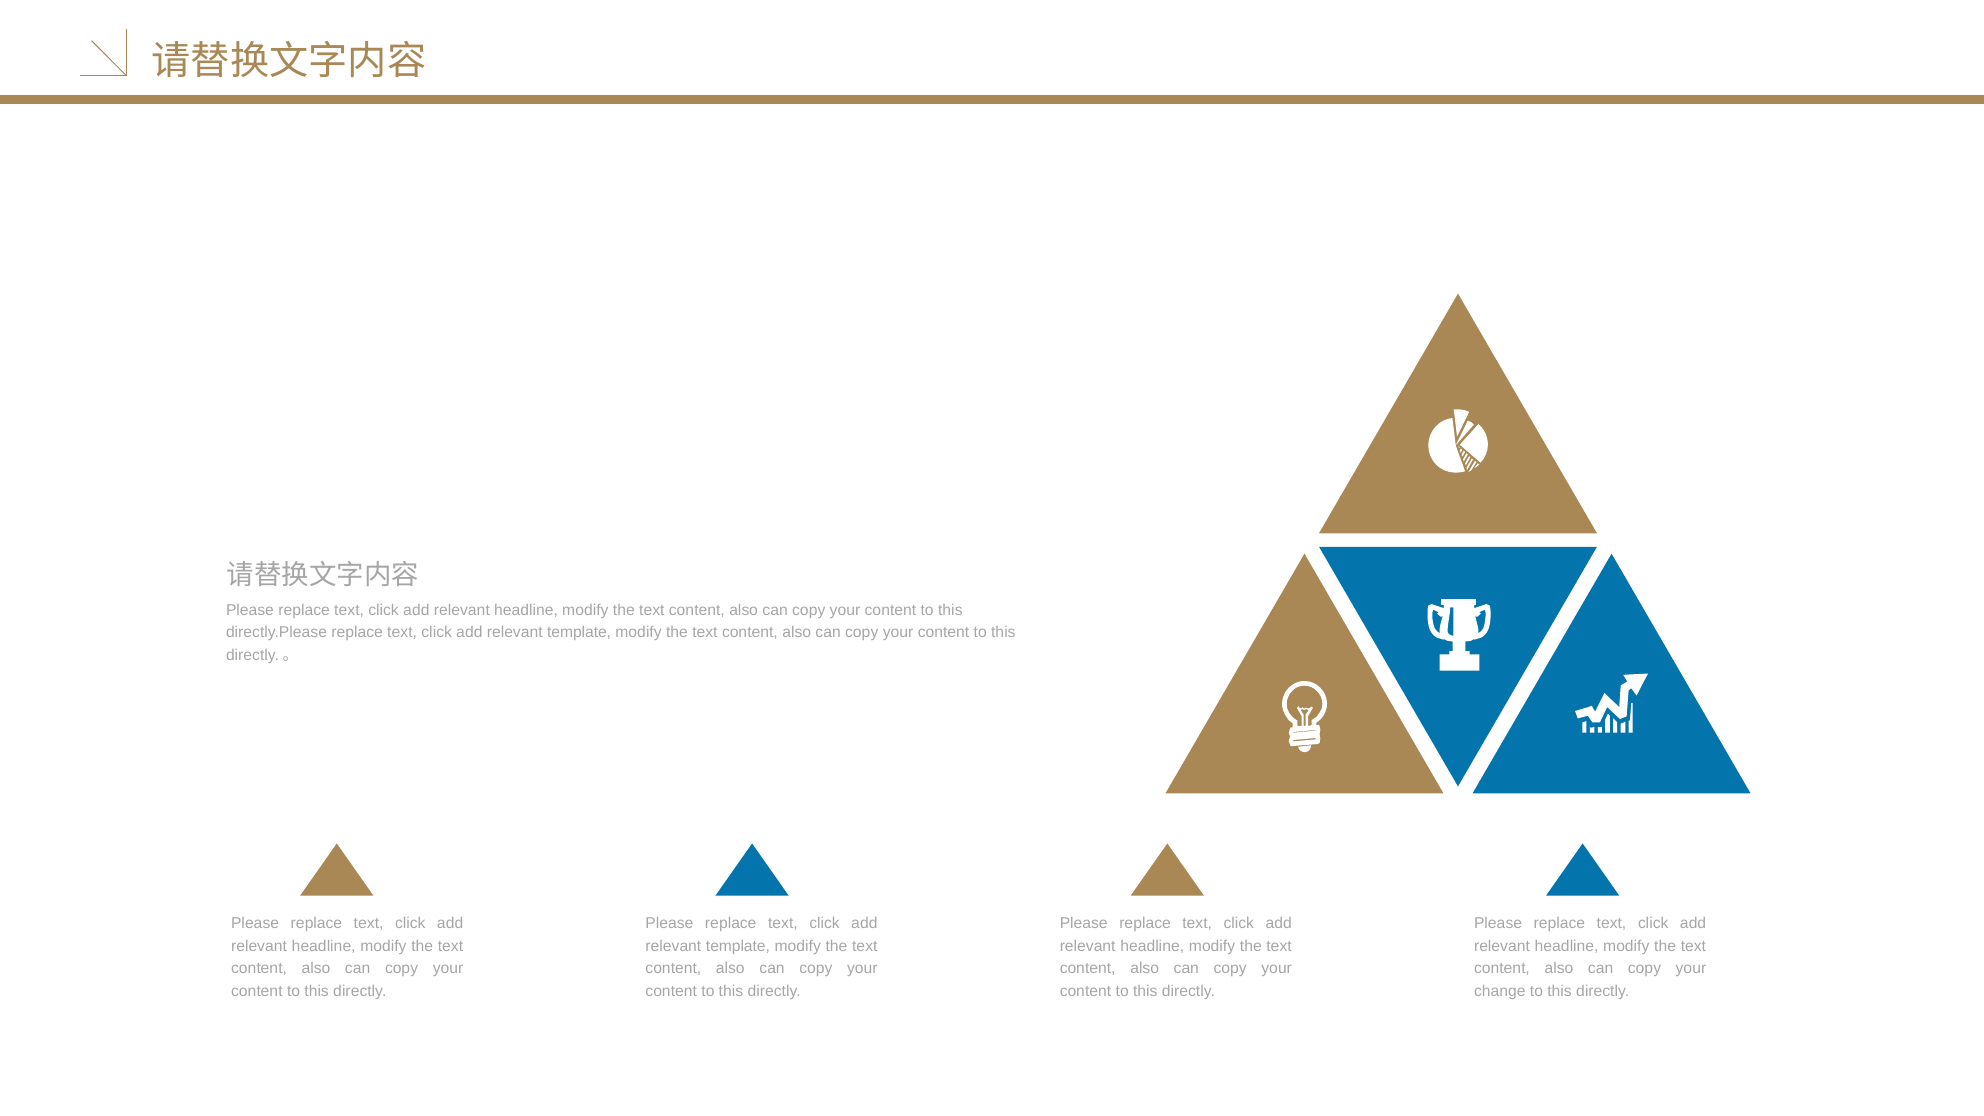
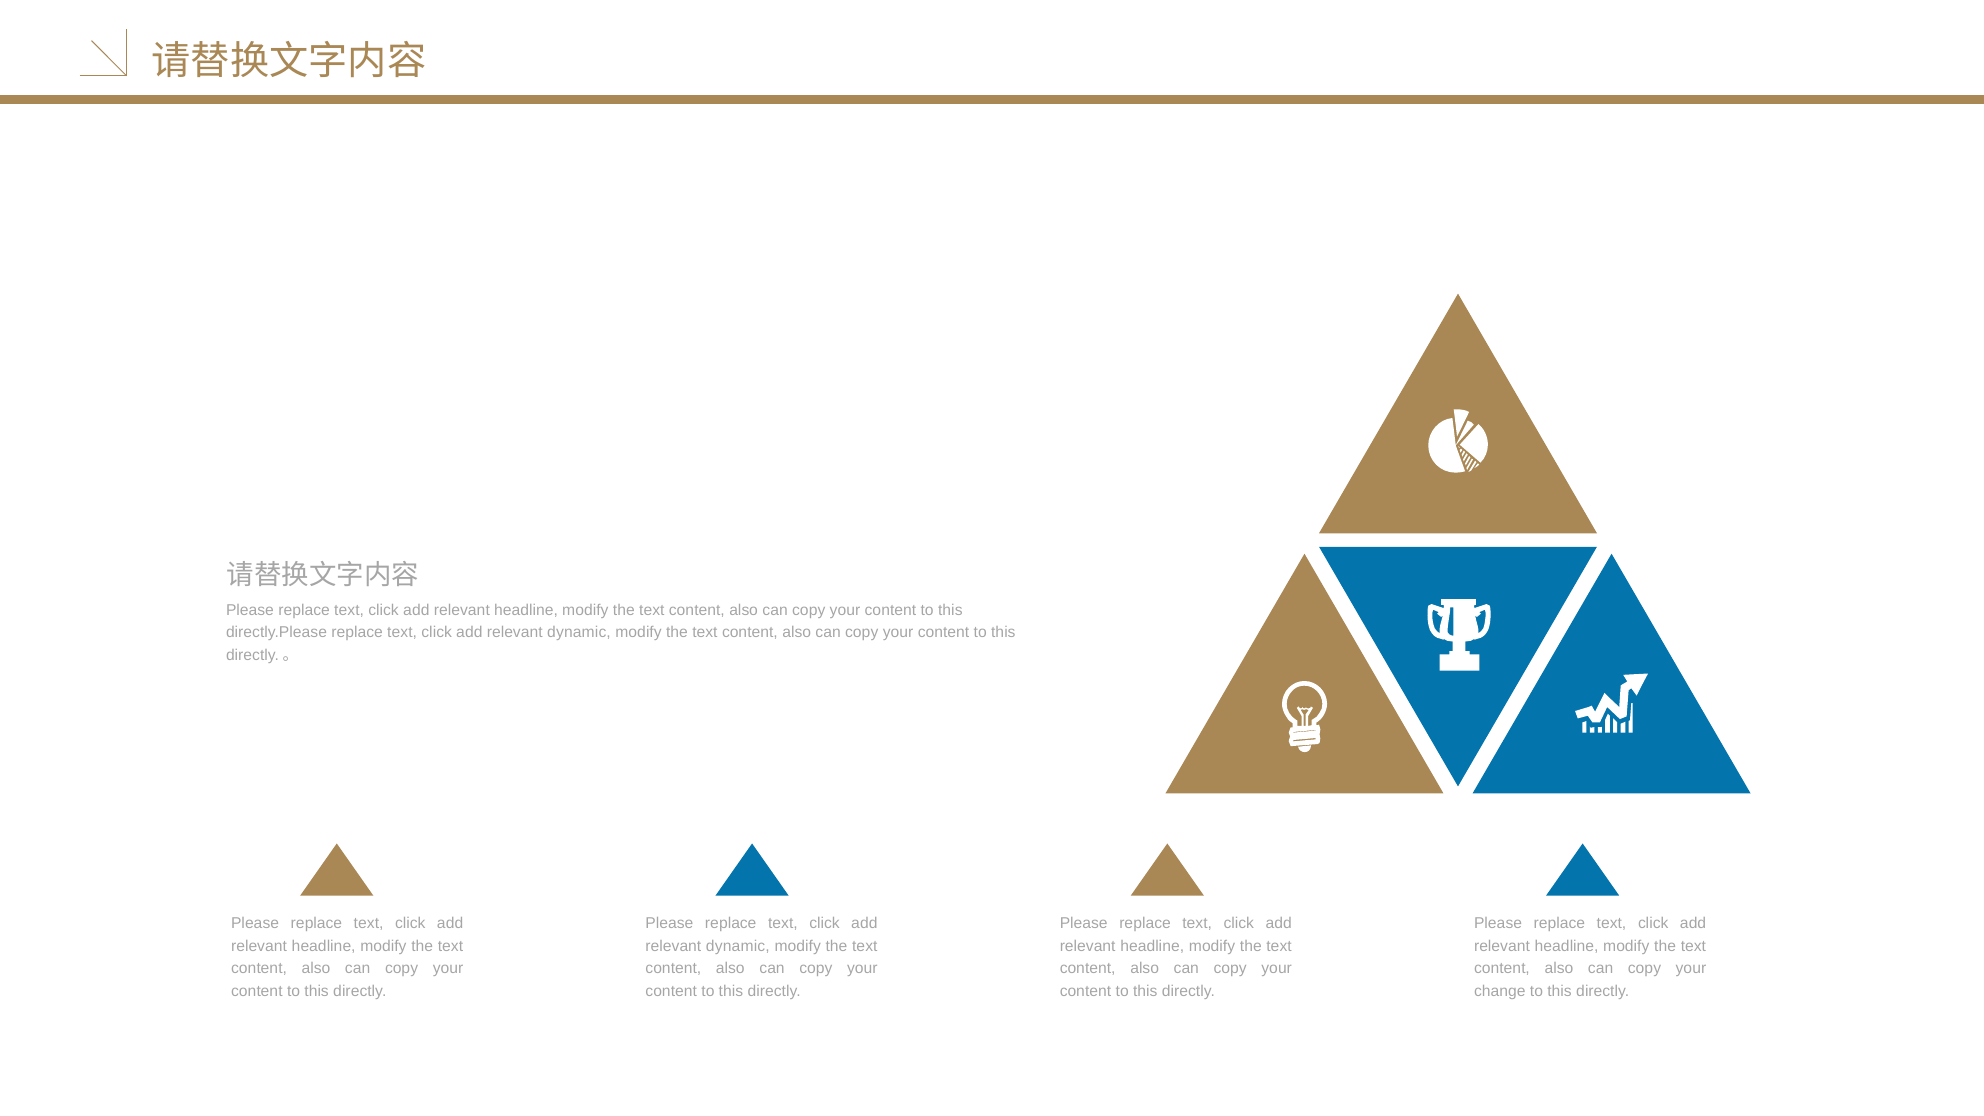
template: template -> dynamic (579, 633)
template: template -> dynamic (738, 946)
